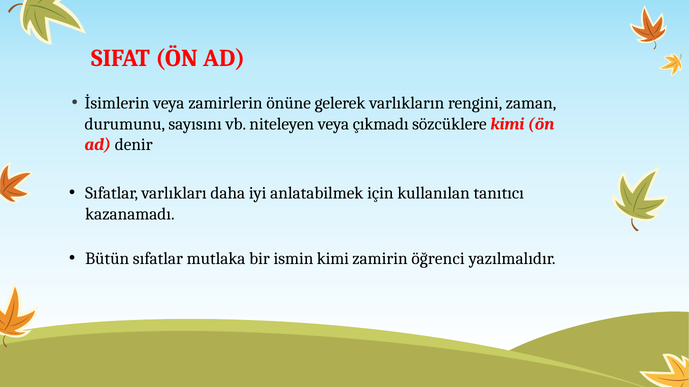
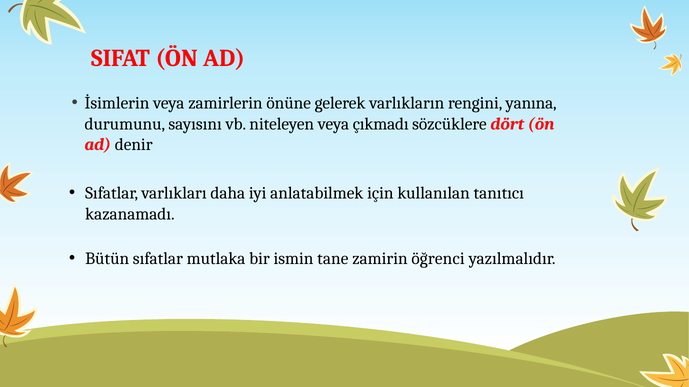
zaman: zaman -> yanına (531, 103)
sözcüklere kimi: kimi -> dört (507, 124)
ismin kimi: kimi -> tane (333, 259)
